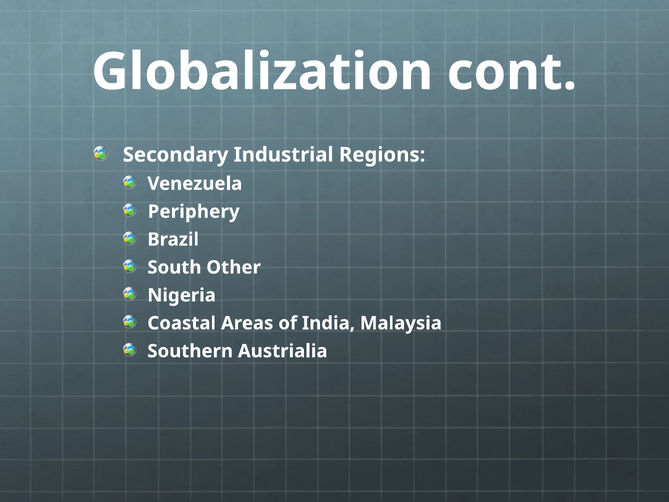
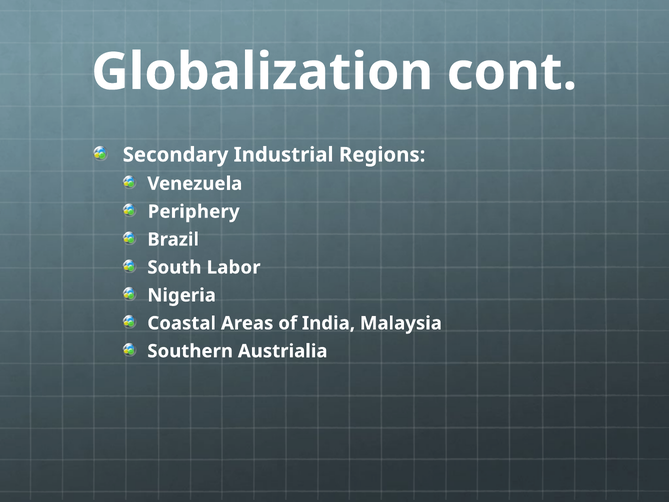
Other: Other -> Labor (234, 267)
